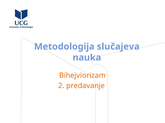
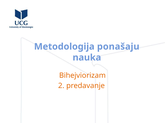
slučajeva: slučajeva -> ponašaju (118, 47)
